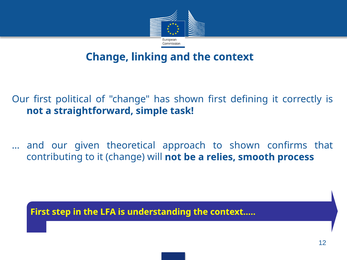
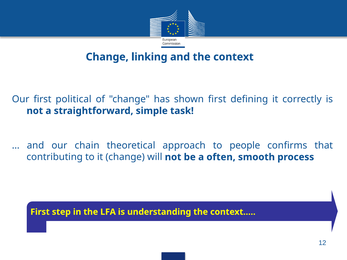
given: given -> chain (87, 146)
to shown: shown -> people (245, 146)
relies: relies -> often (221, 157)
